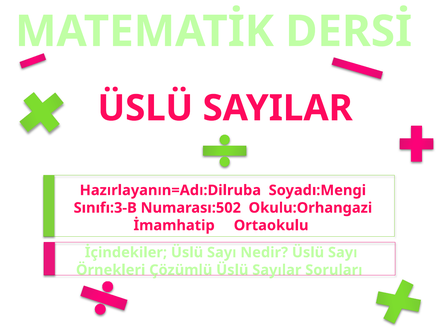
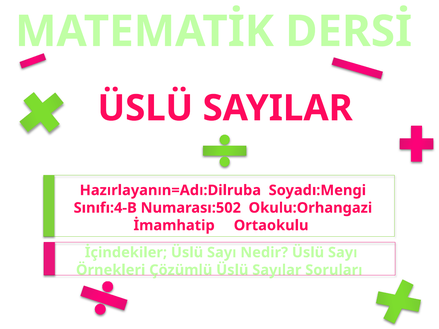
Sınıfı:3-B: Sınıfı:3-B -> Sınıfı:4-B (105, 208)
